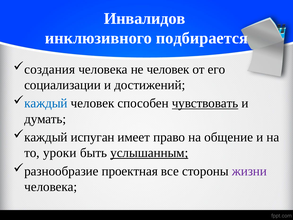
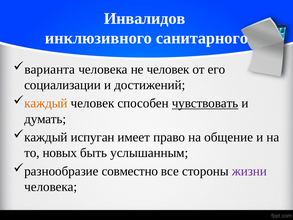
подбирается: подбирается -> санитарного (202, 38)
создания: создания -> варианта (50, 69)
каждый colour: blue -> orange (46, 103)
уроки: уроки -> новых (60, 153)
услышанным underline: present -> none (149, 153)
проектная: проектная -> совместно (130, 171)
